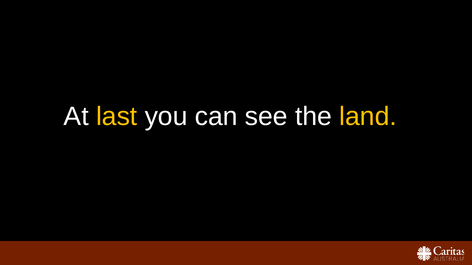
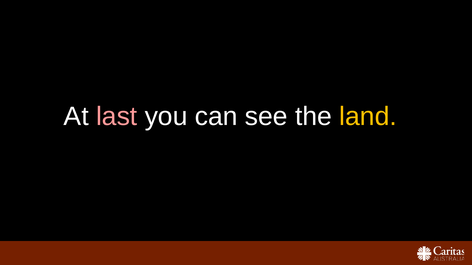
last colour: yellow -> pink (117, 117)
